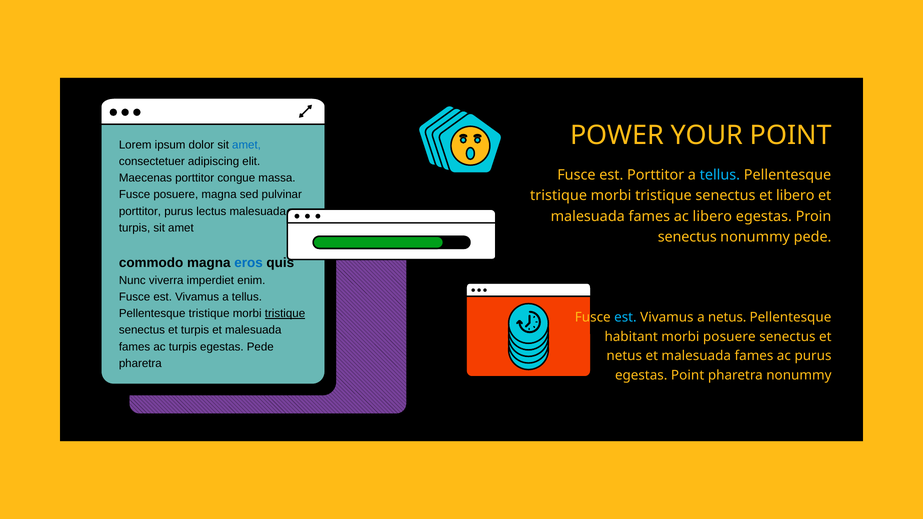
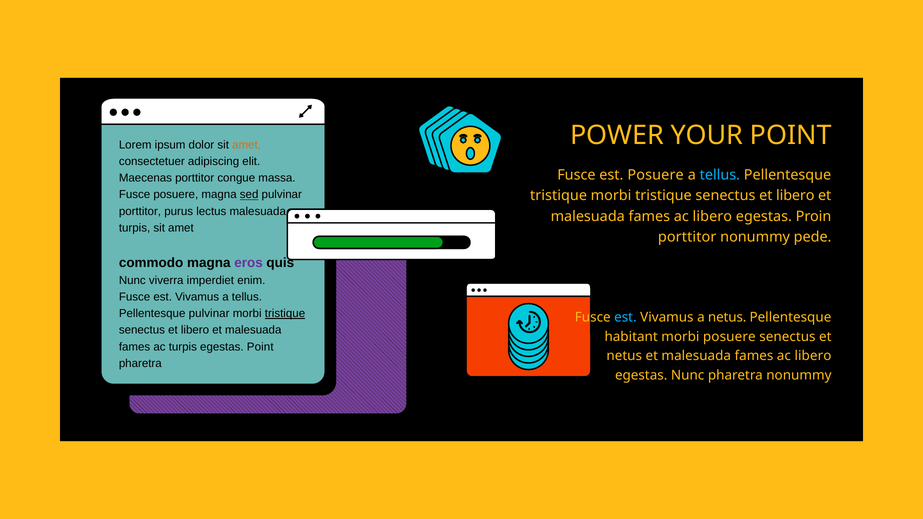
amet colour: blue -> orange (247, 145)
est Porttitor: Porttitor -> Posuere (656, 175)
sed underline: none -> present (249, 195)
senectus: senectus -> porttitor (687, 237)
eros colour: blue -> purple (249, 263)
tristique: tristique -> pulvinar (209, 314)
turpis: turpis -> libero (195, 330)
egestas Pede: Pede -> Point (260, 347)
purus: purus -> libero (813, 356)
egestas Point: Point -> Nunc (688, 376)
